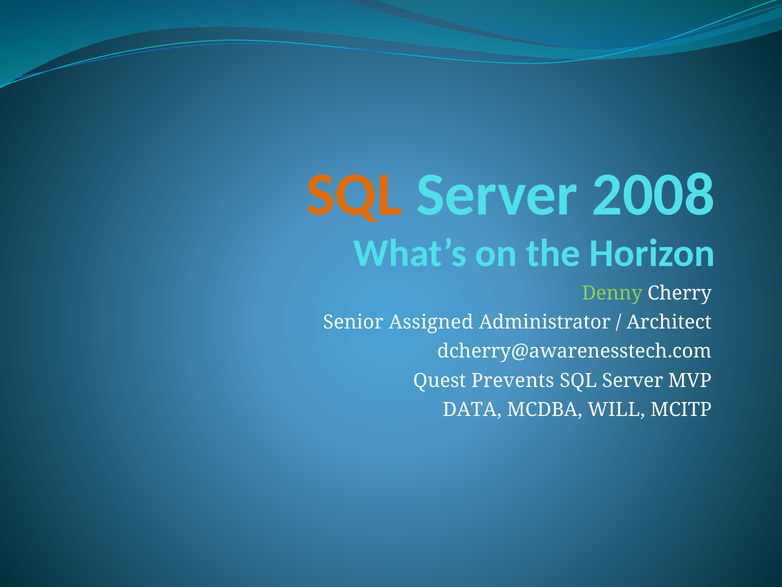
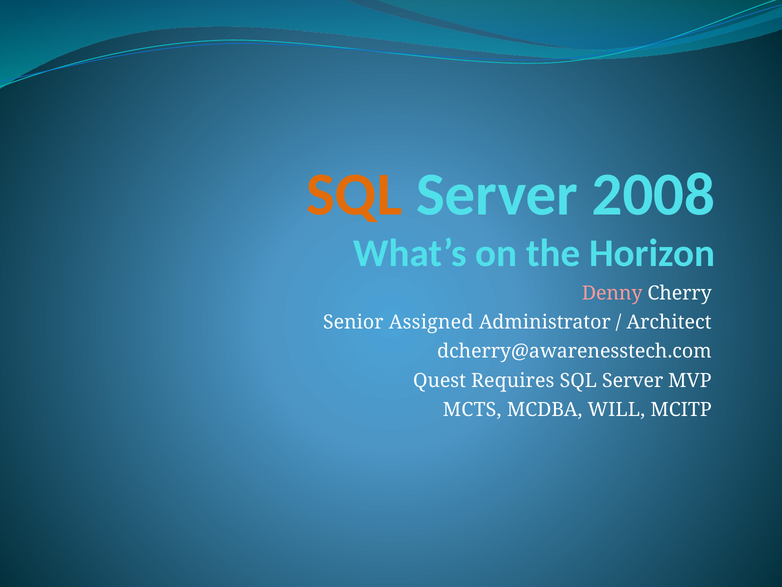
Denny colour: light green -> pink (612, 293)
Prevents: Prevents -> Requires (513, 380)
DATA: DATA -> MCTS (472, 409)
